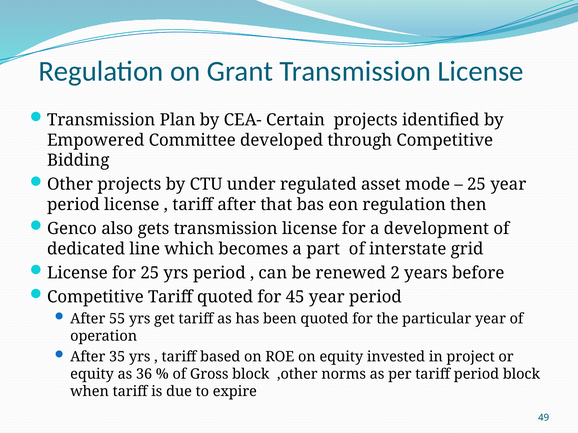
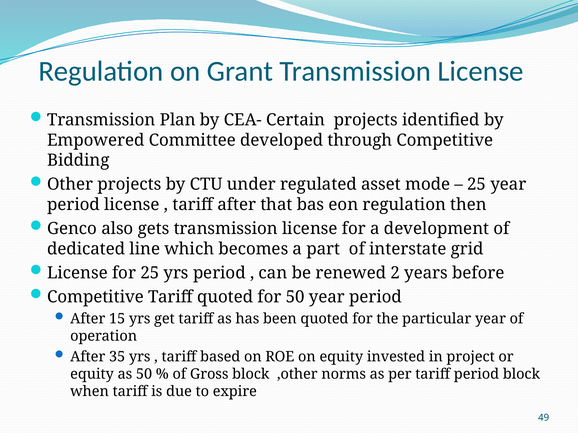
for 45: 45 -> 50 (295, 297)
55: 55 -> 15 (117, 319)
as 36: 36 -> 50 (144, 374)
